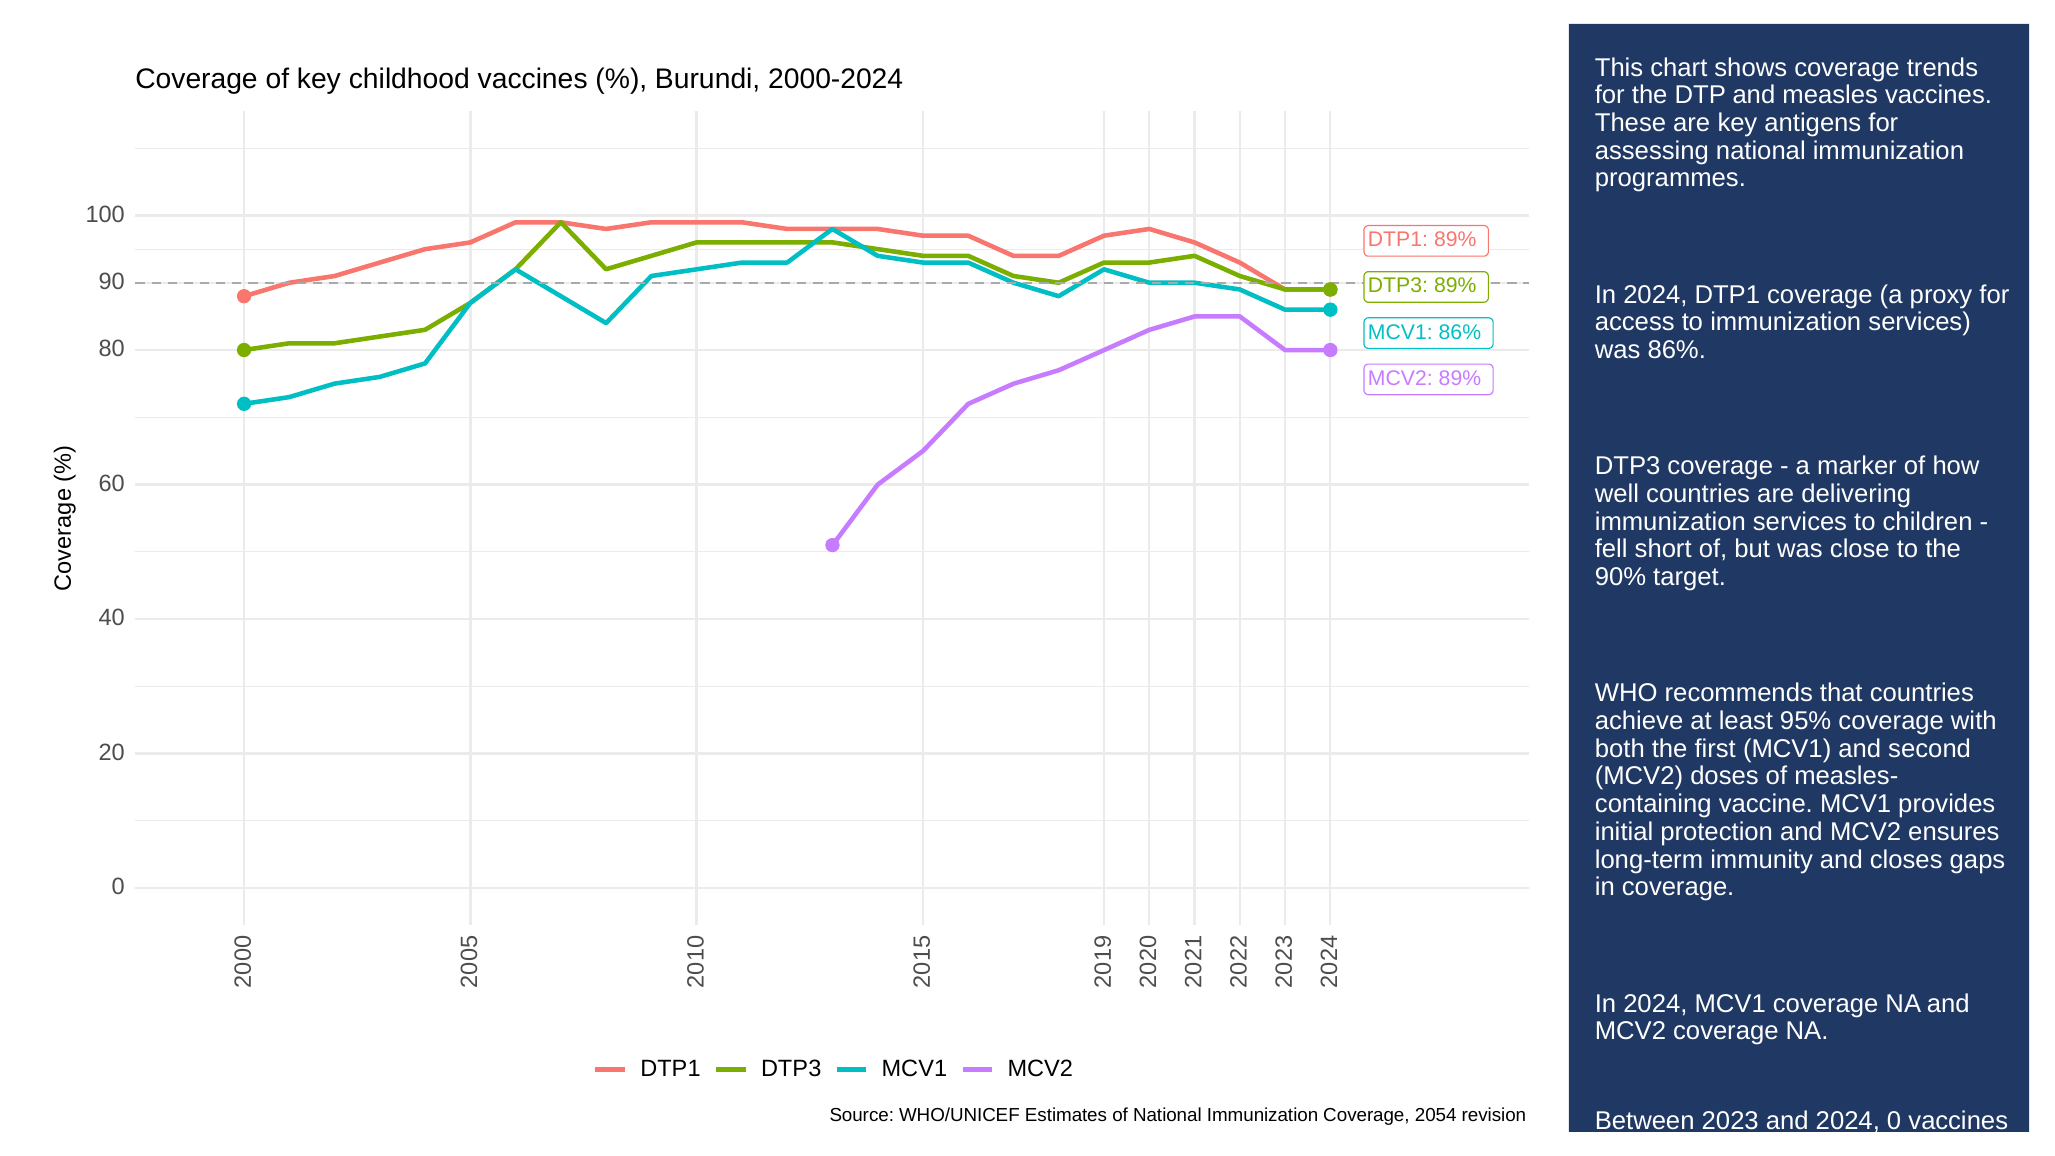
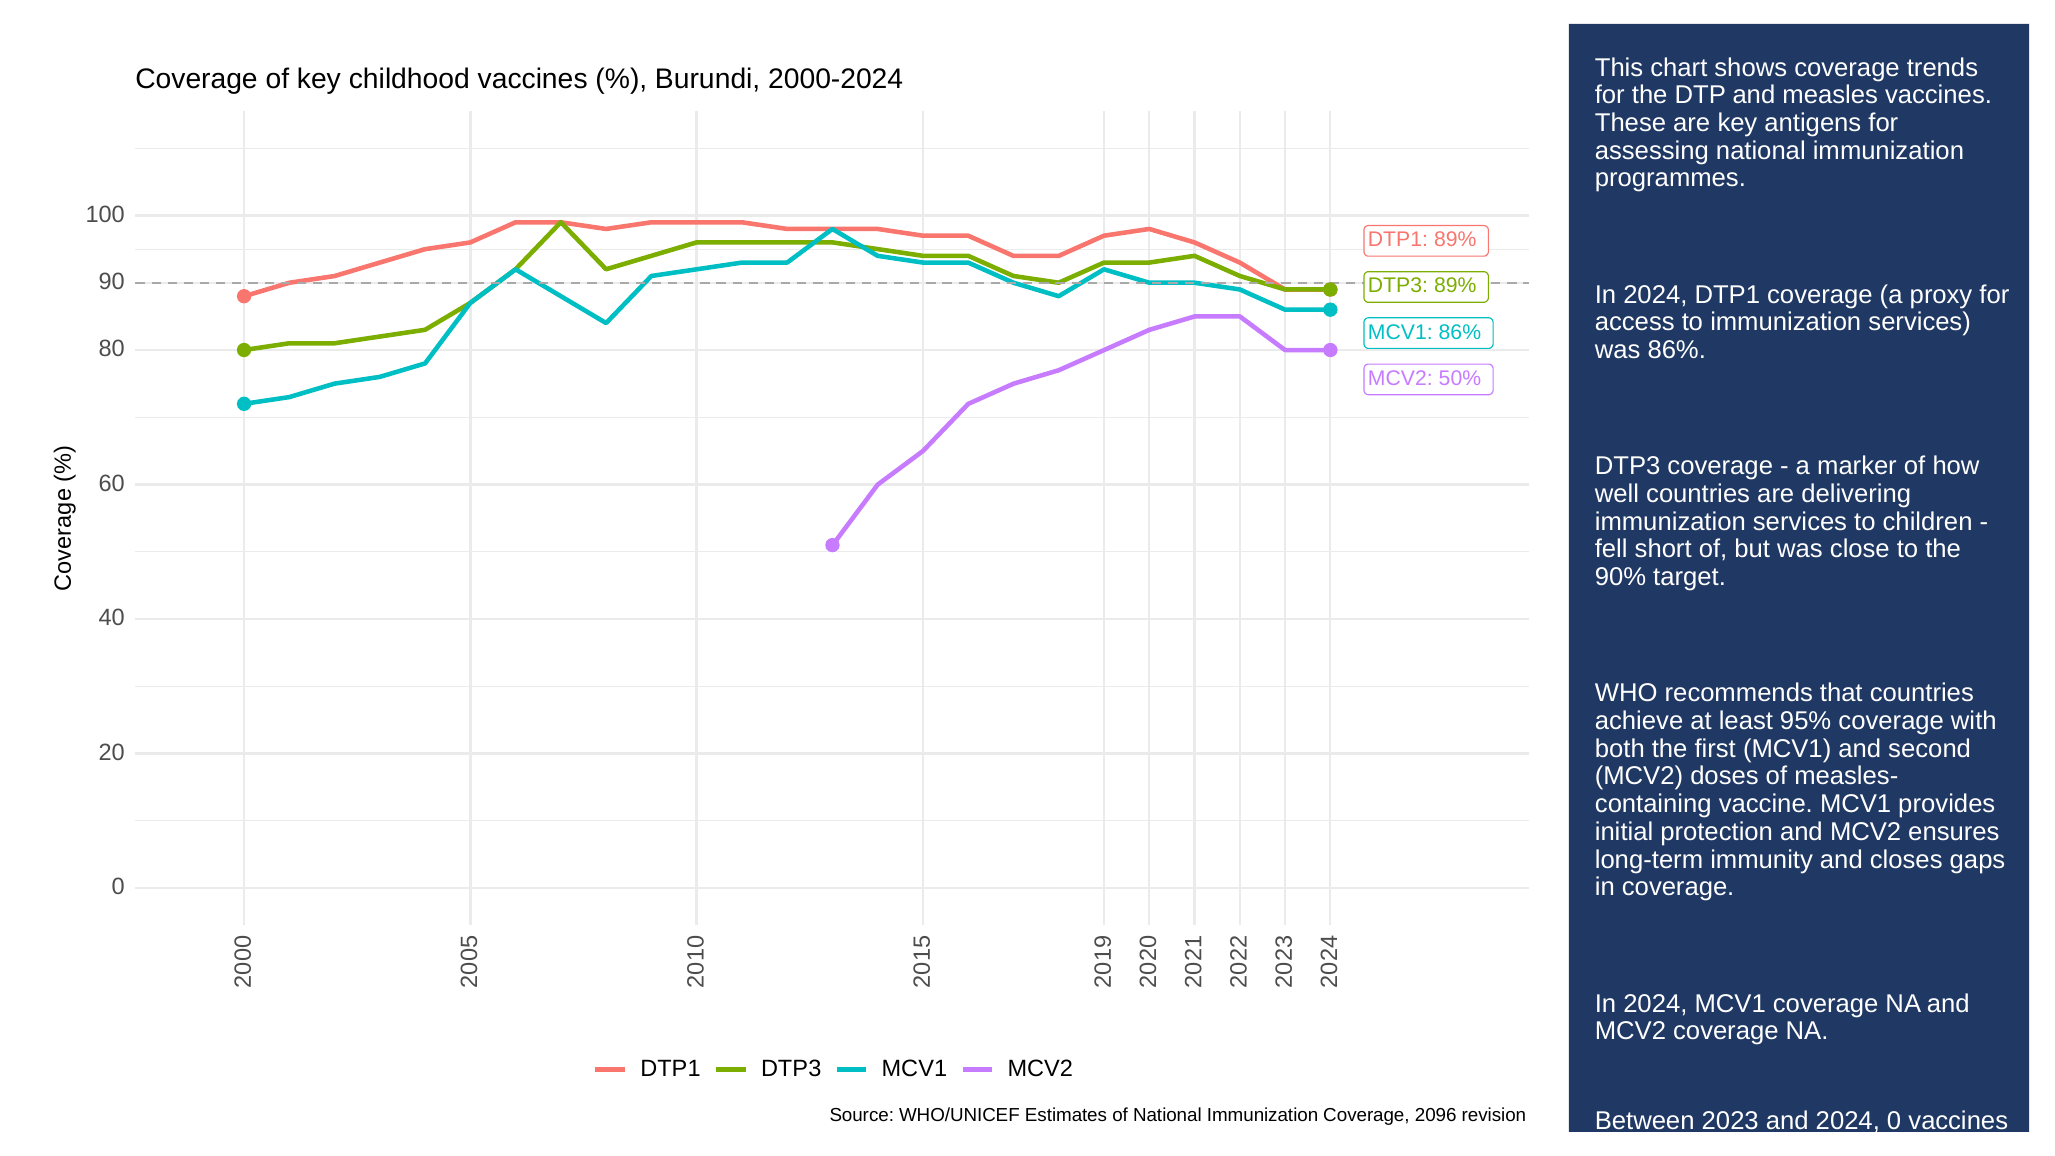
MCV2 89%: 89% -> 50% (1460, 378)
2054: 2054 -> 2096 (1436, 1115)
